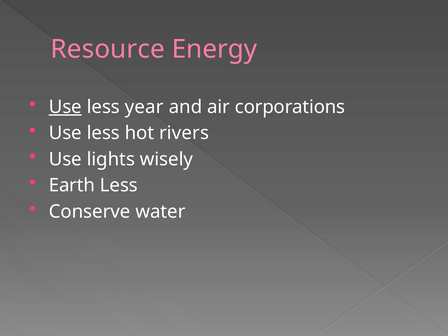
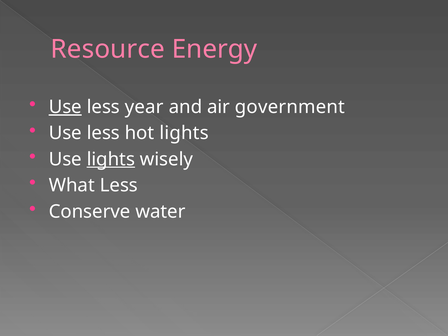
corporations: corporations -> government (290, 107)
hot rivers: rivers -> lights (184, 133)
lights underline: none -> present (111, 159)
Earth: Earth -> What (72, 185)
